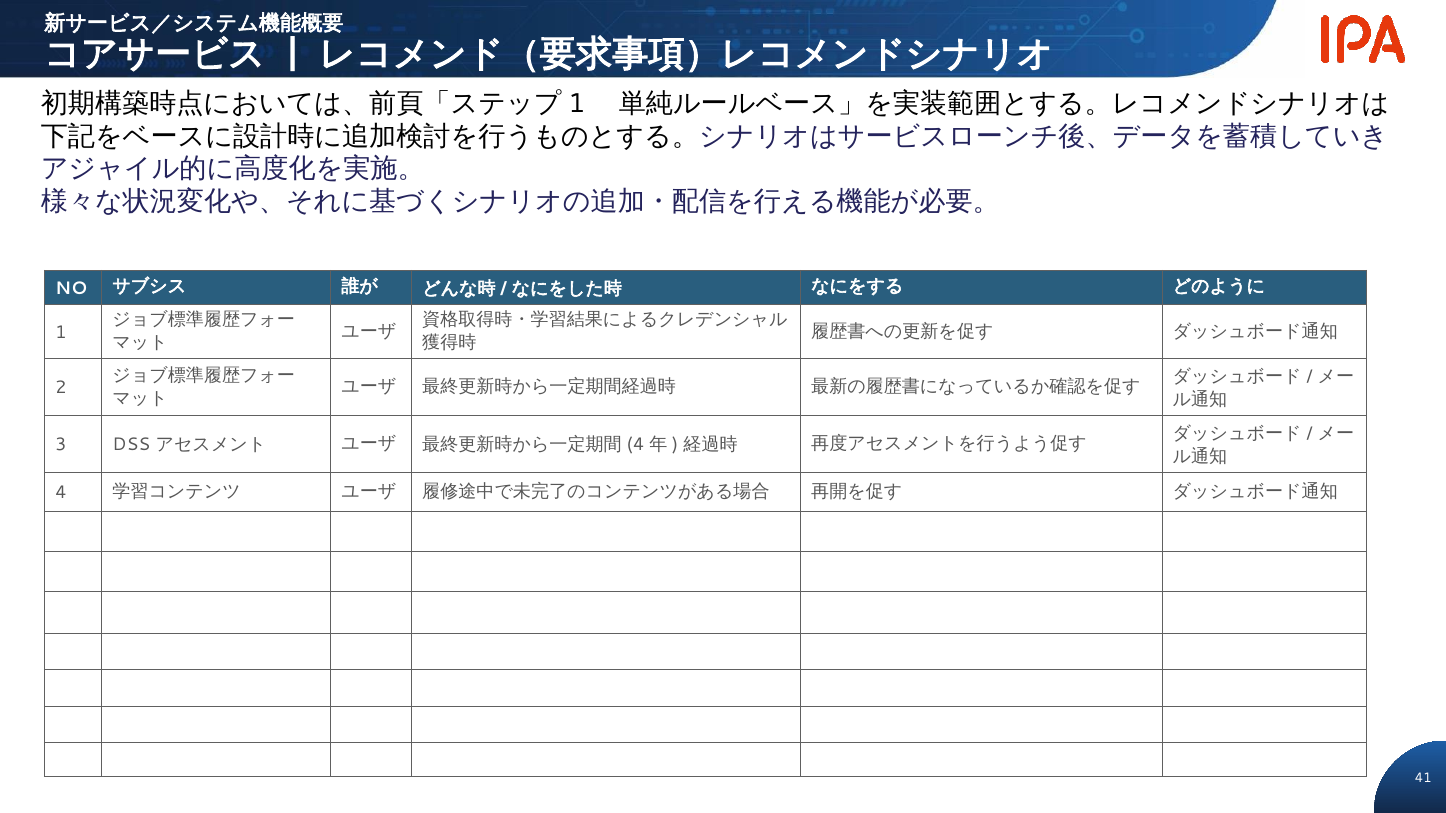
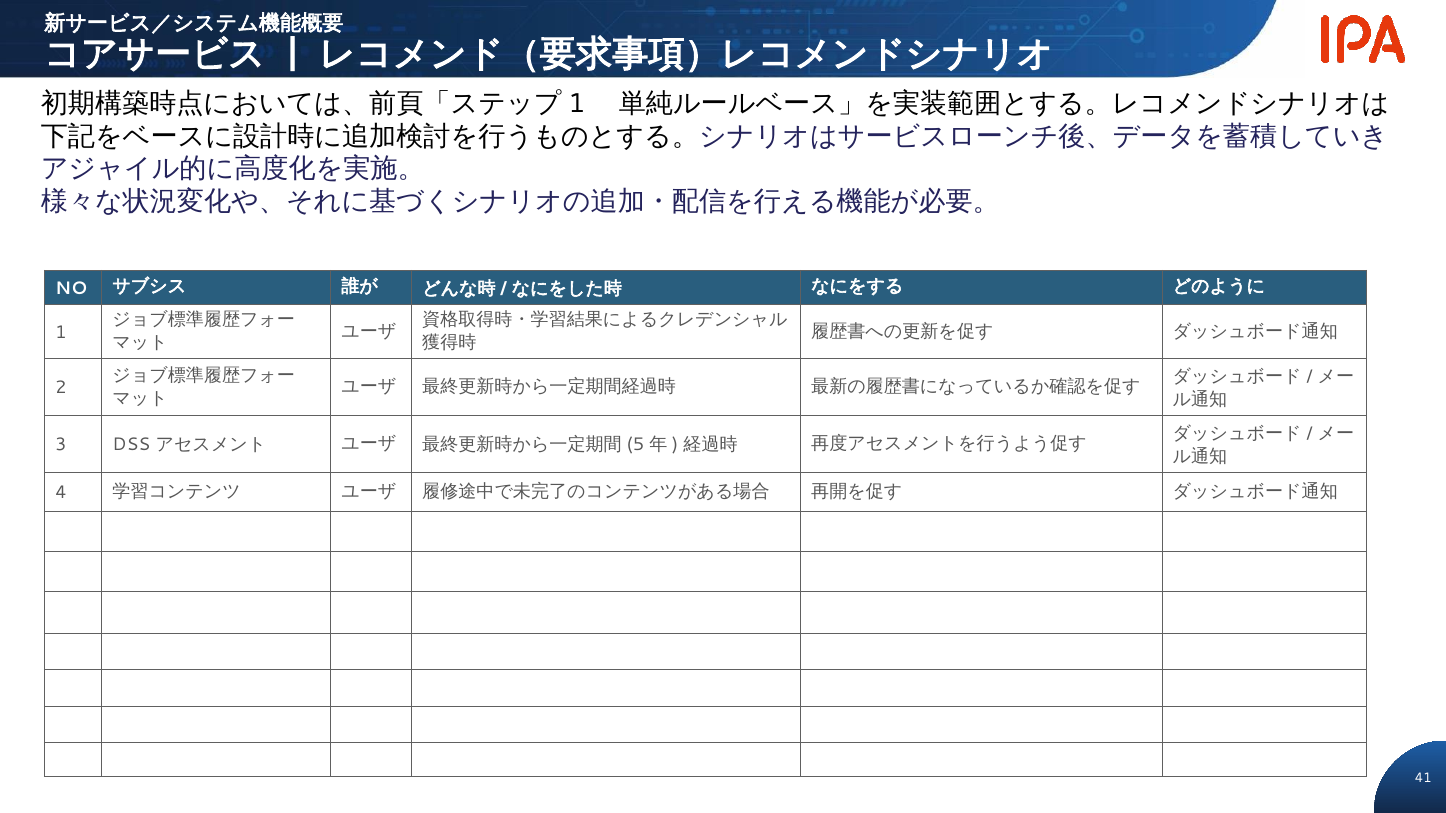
4: 4 -> 5 (635, 445)
